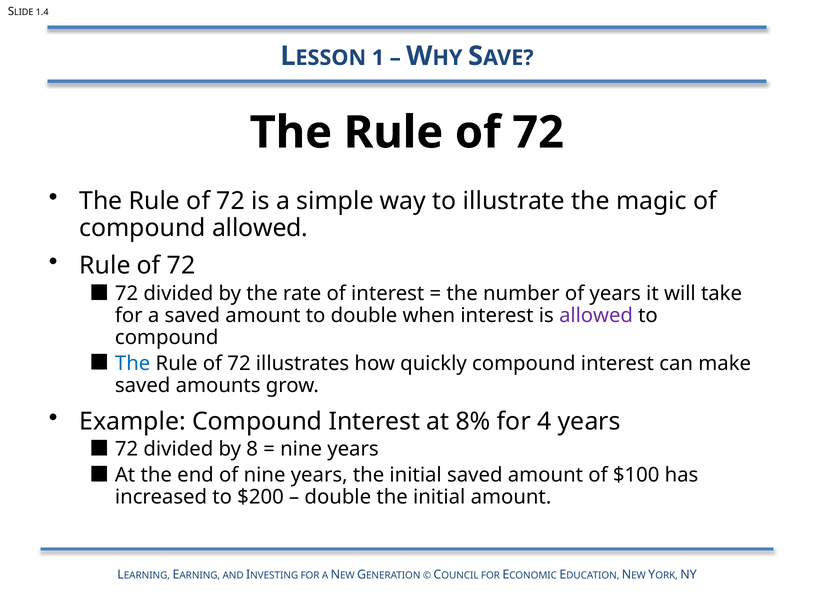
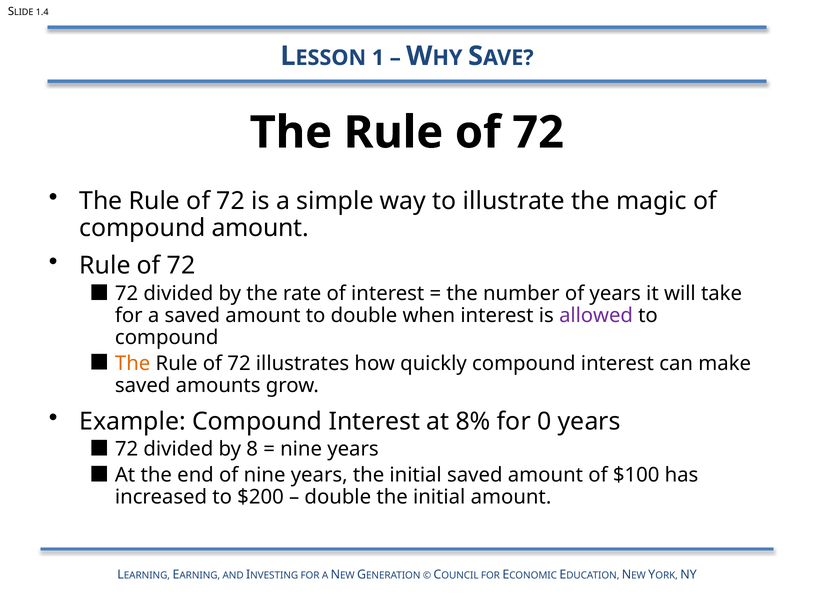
compound allowed: allowed -> amount (260, 228)
The colour: blue -> orange (133, 364)
4: 4 -> 0 (544, 422)
